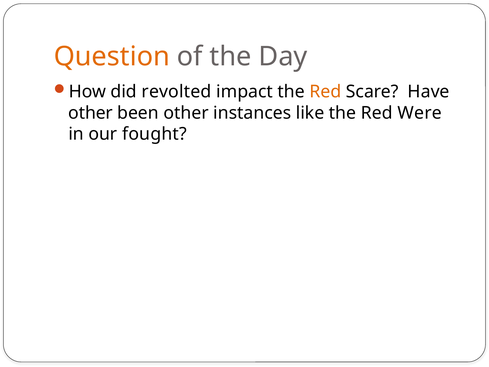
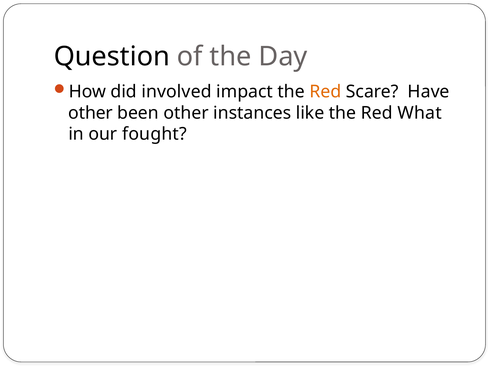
Question colour: orange -> black (112, 57)
revolted: revolted -> involved (177, 92)
Were: Were -> What (420, 113)
